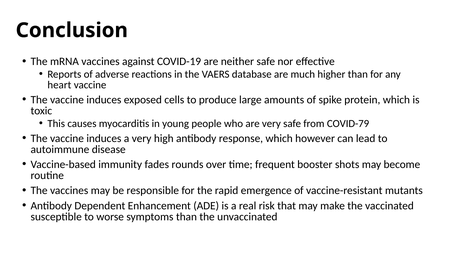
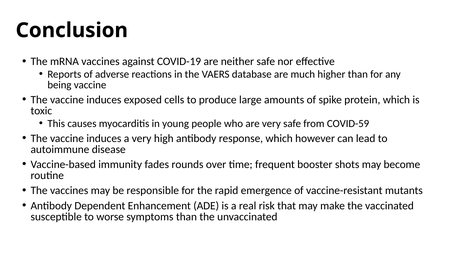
heart: heart -> being (59, 85)
COVID-79: COVID-79 -> COVID-59 (348, 123)
